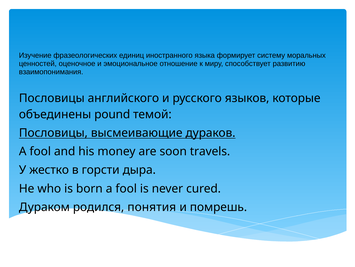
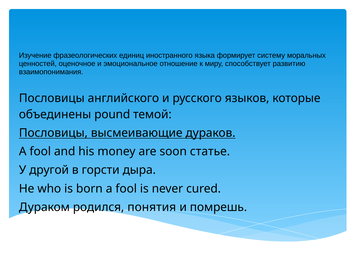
travels: travels -> статье (210, 151)
жестко: жестко -> другой (49, 170)
